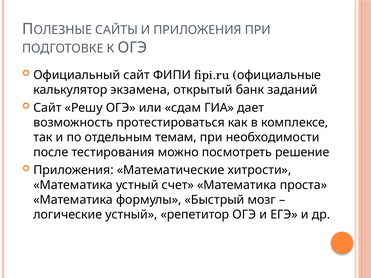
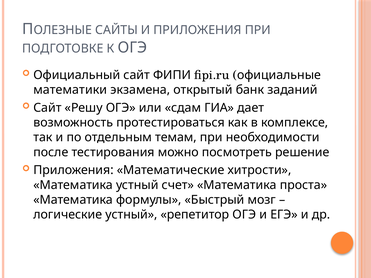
калькулятор: калькулятор -> математики (70, 90)
